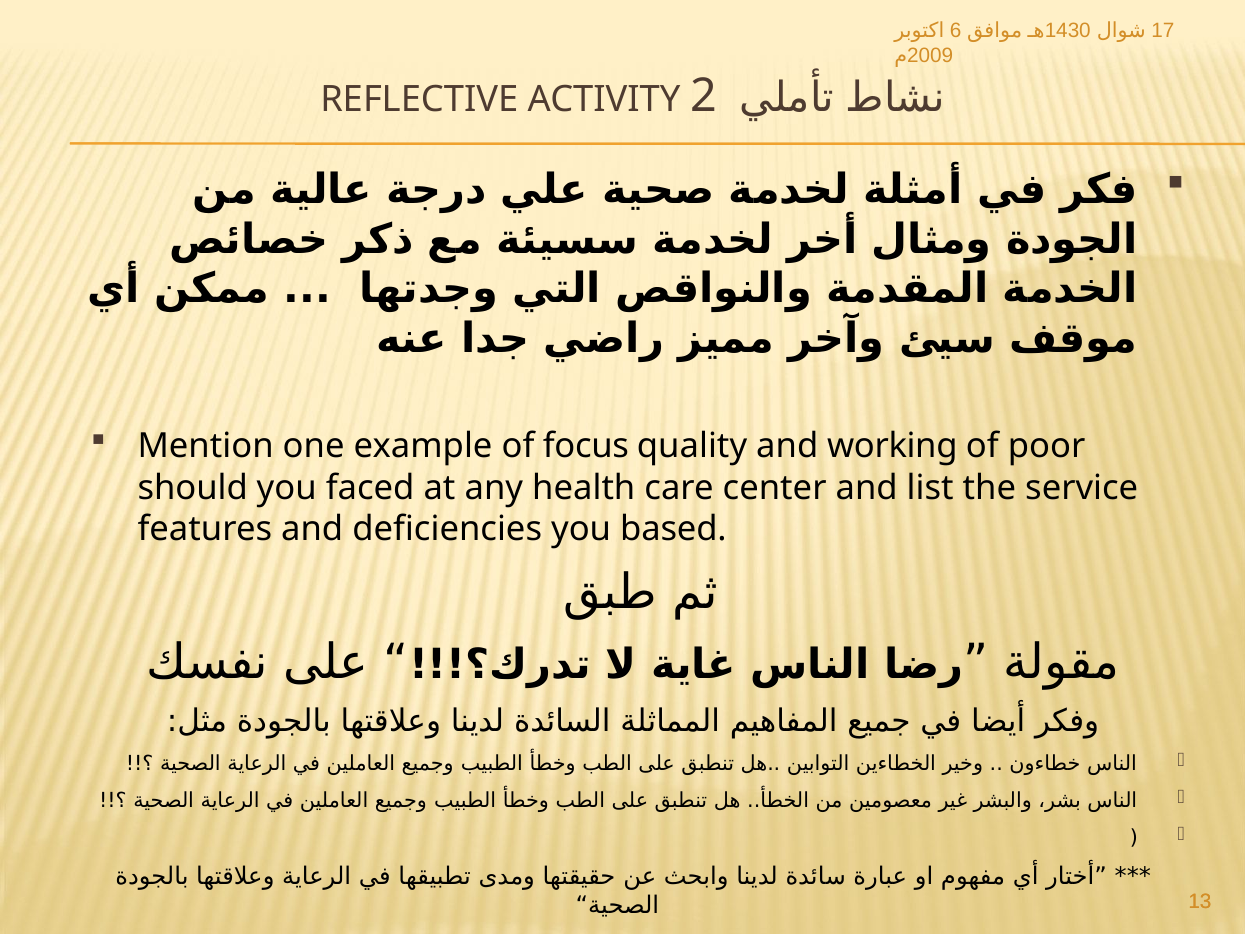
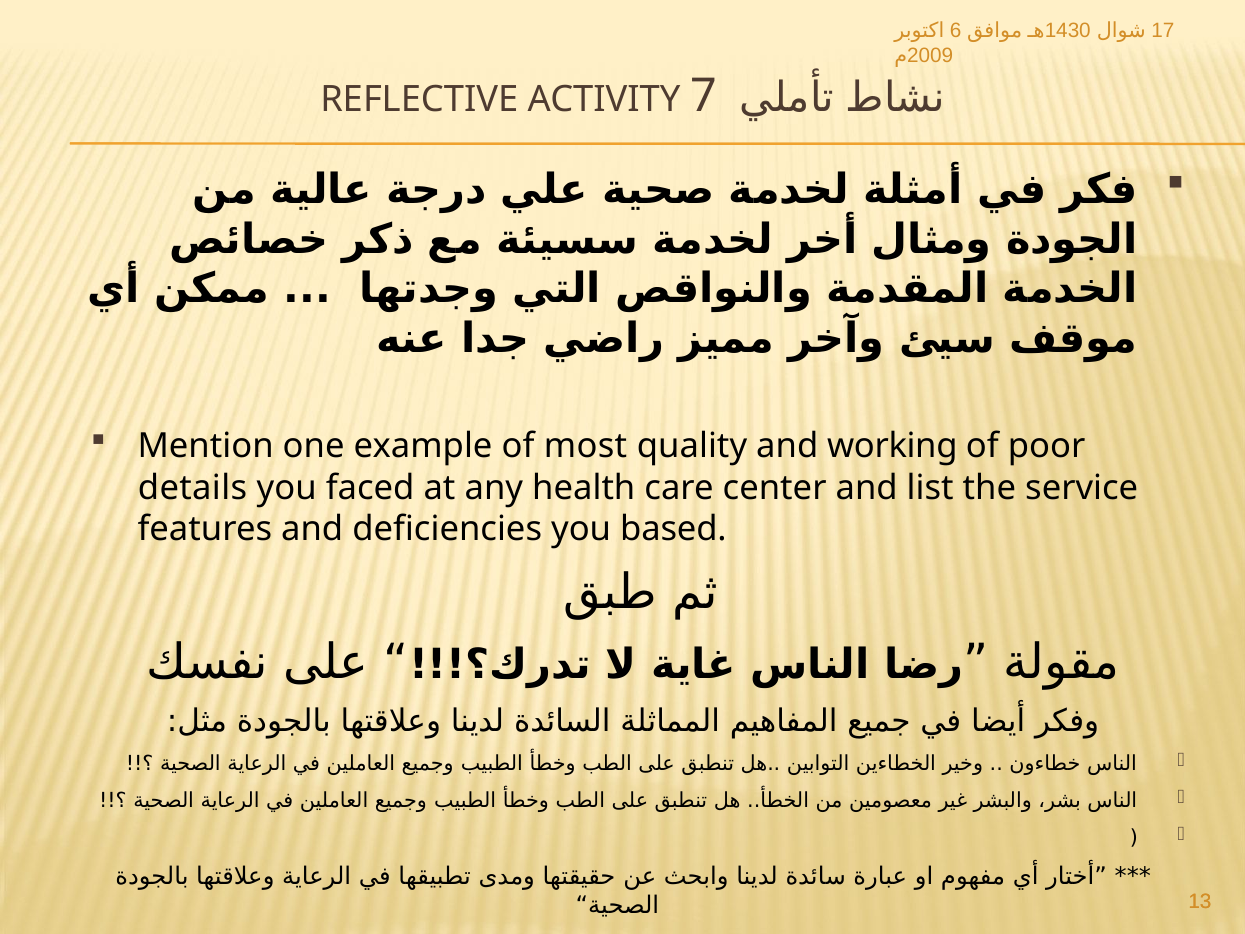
2: 2 -> 7 (703, 96)
focus: focus -> most (586, 446)
should: should -> details (193, 488)
